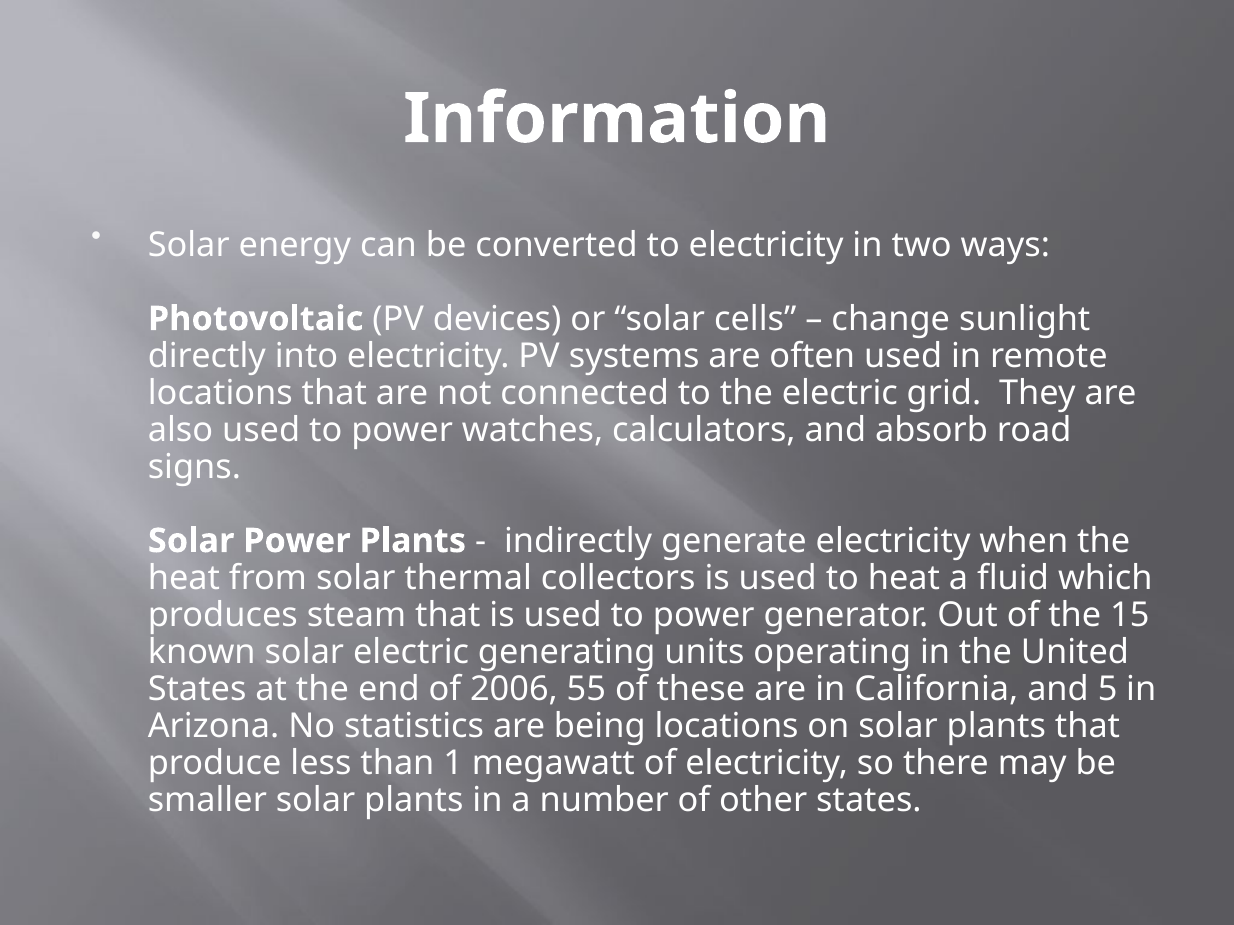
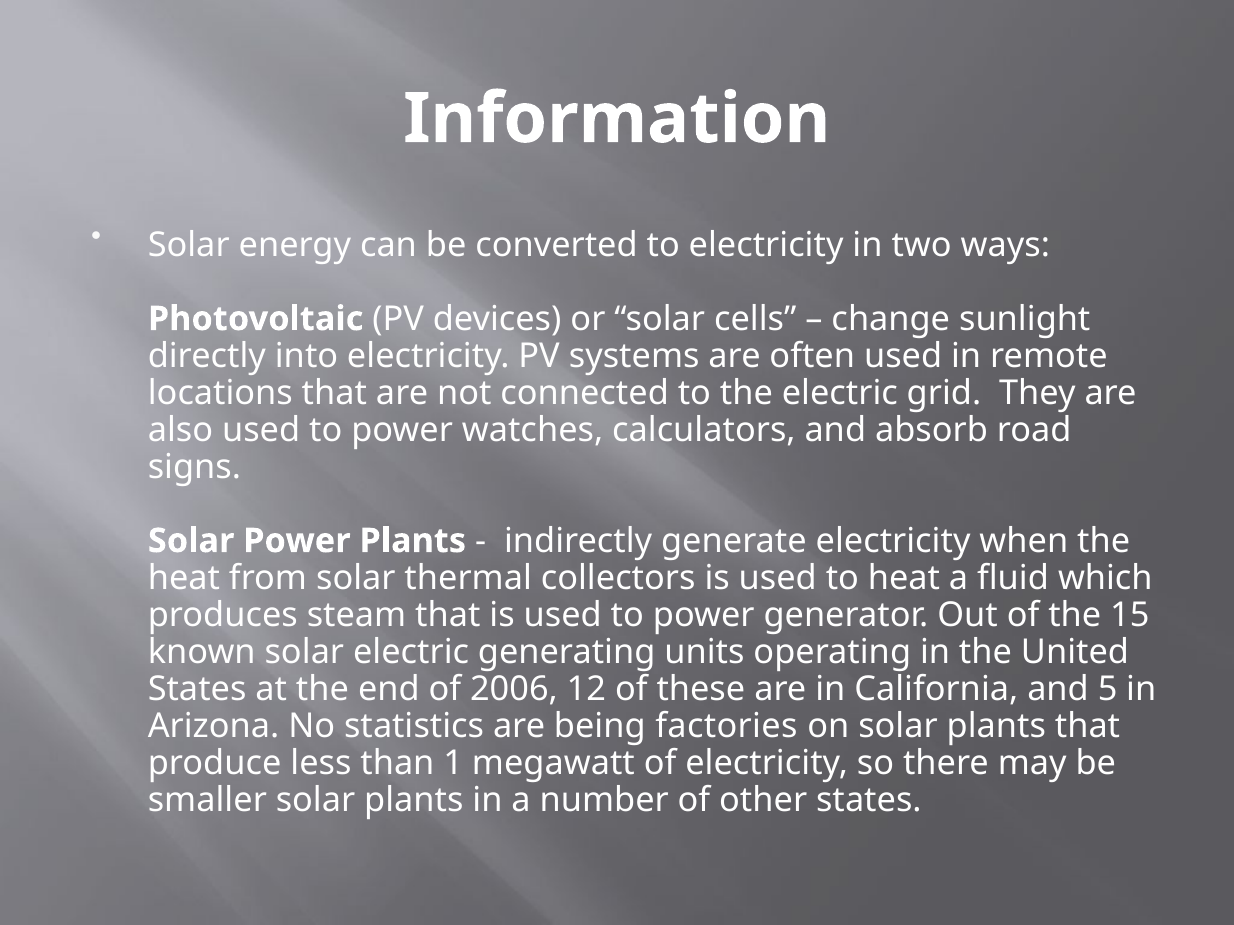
55: 55 -> 12 (586, 689)
being locations: locations -> factories (726, 726)
